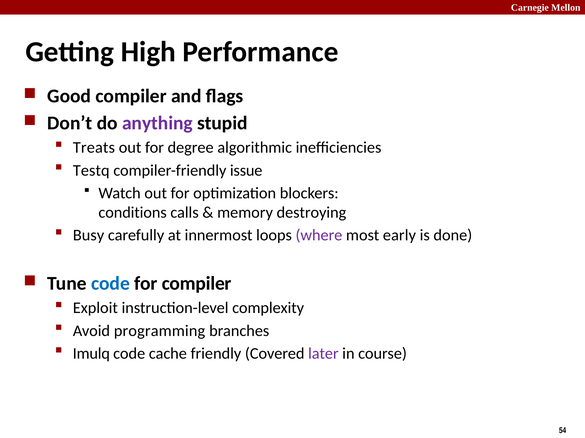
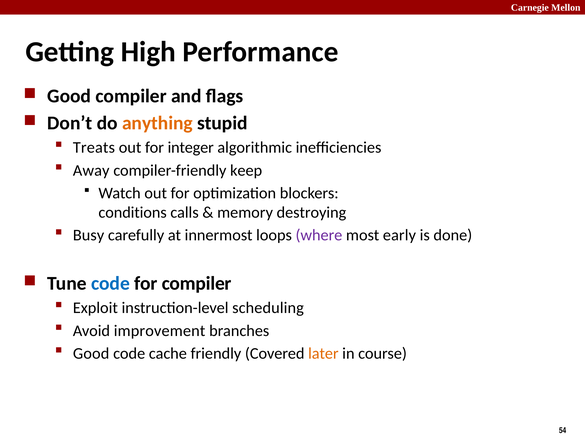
anything colour: purple -> orange (157, 123)
degree: degree -> integer (191, 148)
Testq: Testq -> Away (91, 171)
issue: issue -> keep (246, 171)
complexity: complexity -> scheduling (268, 308)
programming: programming -> improvement (160, 331)
Imulq: Imulq -> Good (91, 354)
later colour: purple -> orange (323, 354)
